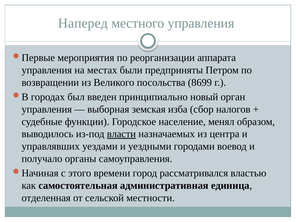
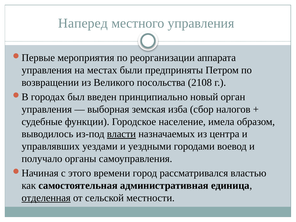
8699: 8699 -> 2108 (200, 82)
менял: менял -> имела (221, 122)
отделенная underline: none -> present (46, 198)
